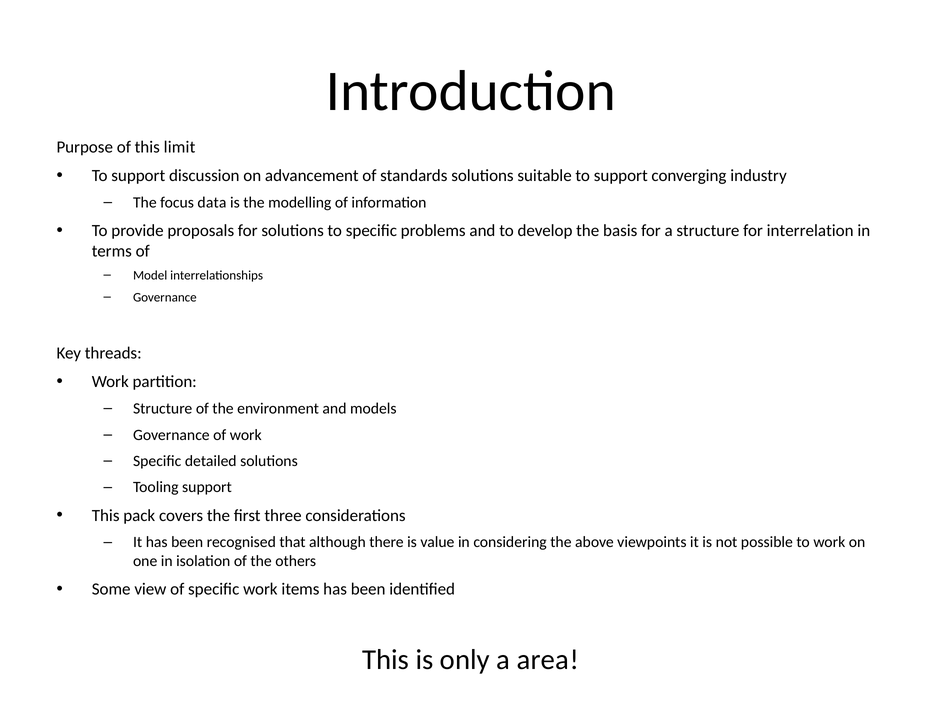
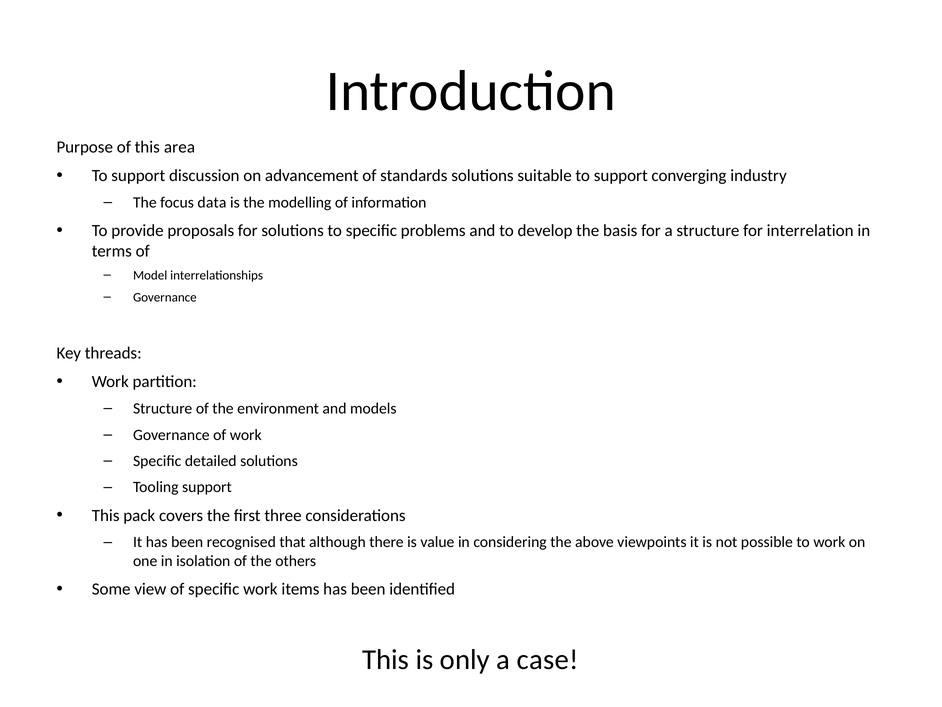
limit: limit -> area (180, 147)
area: area -> case (548, 659)
